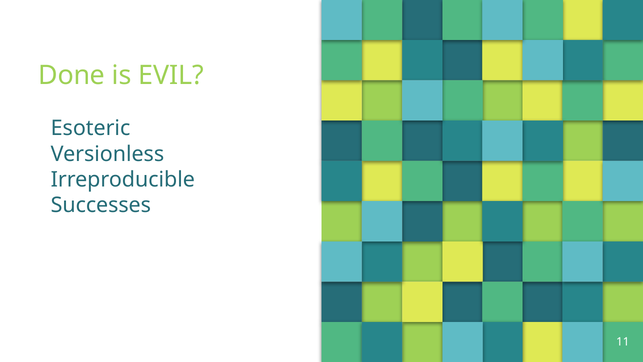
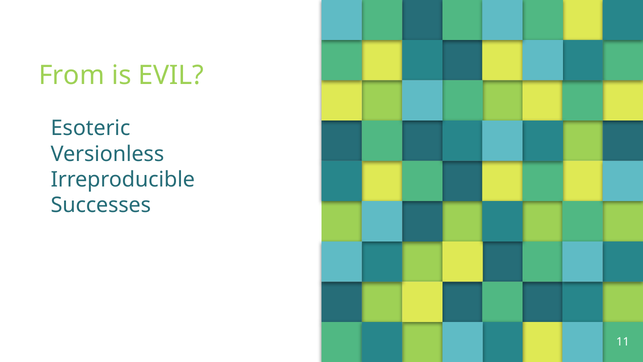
Done: Done -> From (72, 76)
